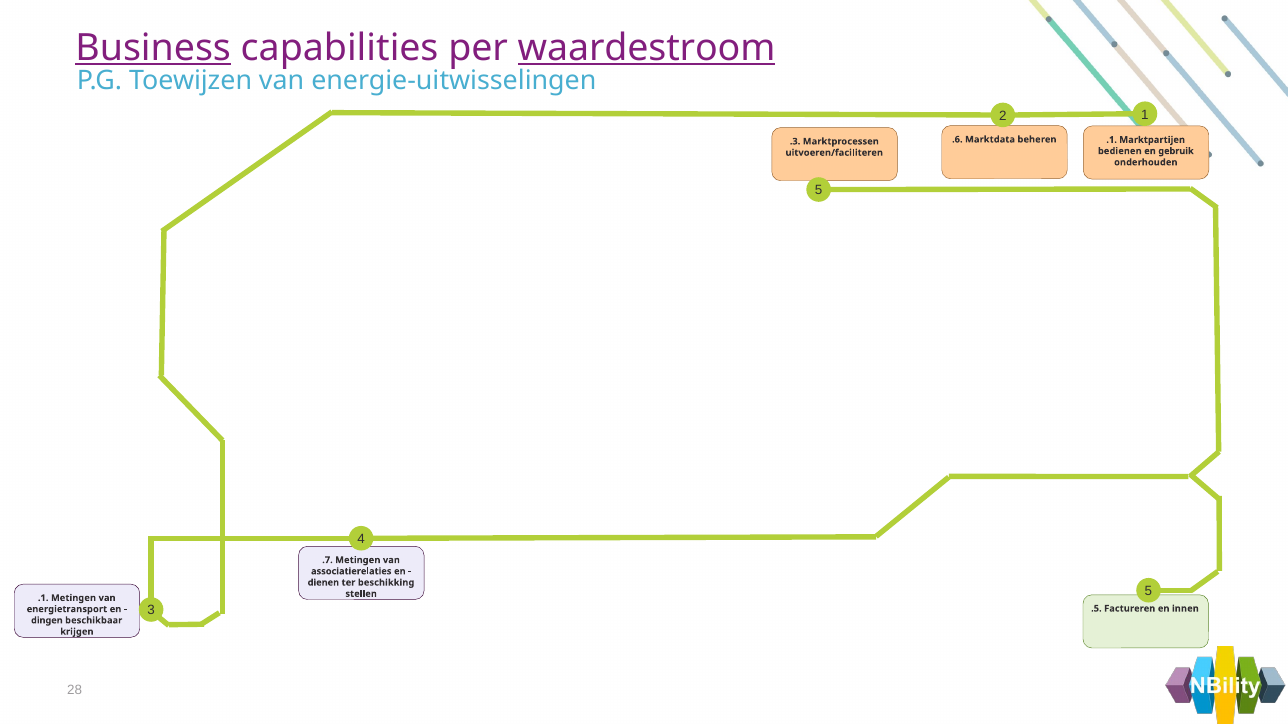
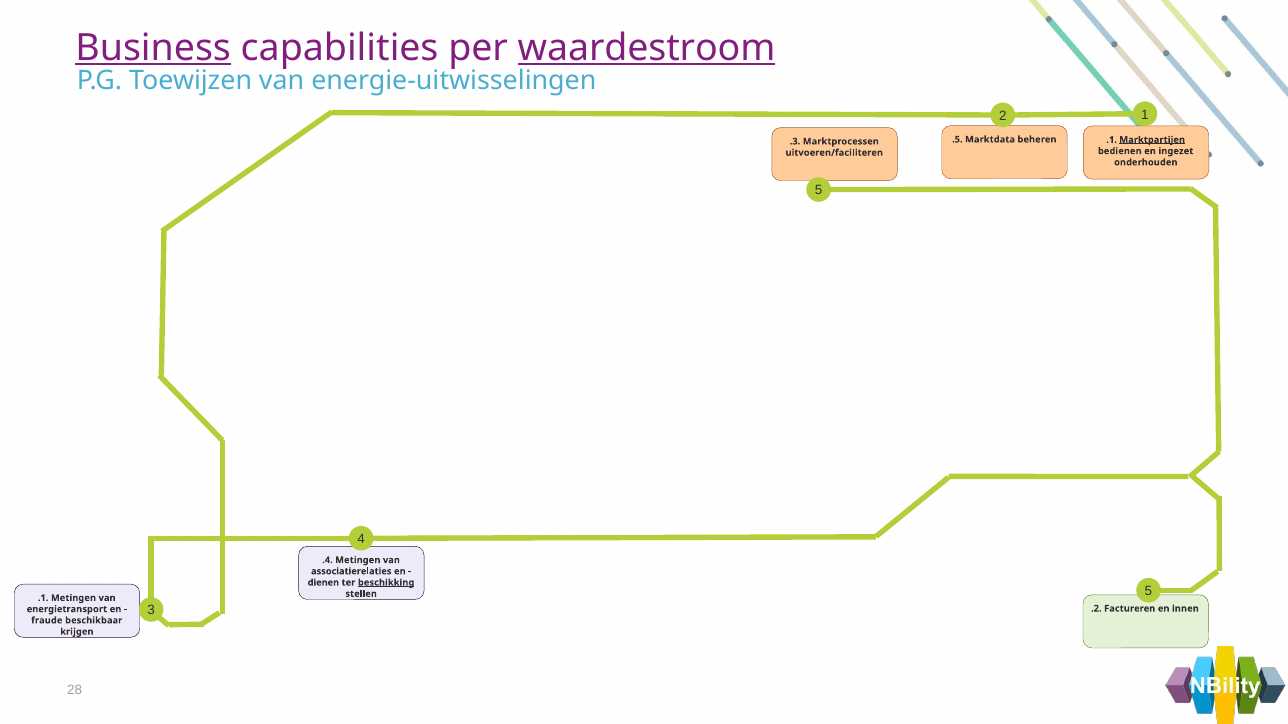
.6: .6 -> .5 (957, 140)
Marktpartijen underline: none -> present (1152, 140)
gebruik: gebruik -> ingezet (1176, 151)
.7: .7 -> .4 (327, 560)
beschikking underline: none -> present (386, 583)
.5: .5 -> .2 (1096, 609)
dingen: dingen -> fraude (47, 621)
